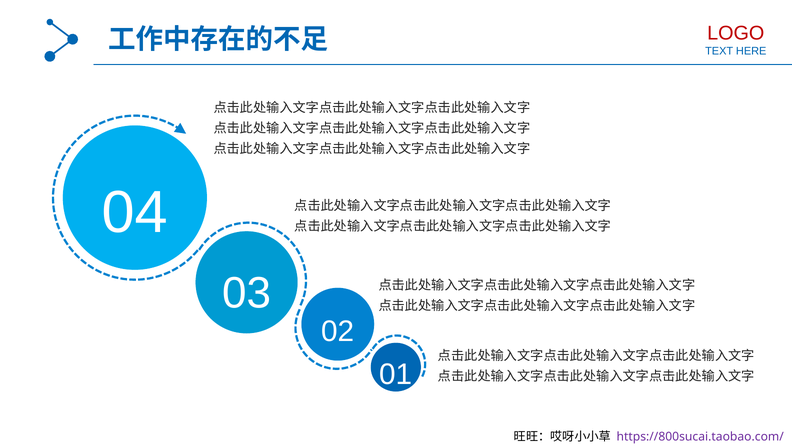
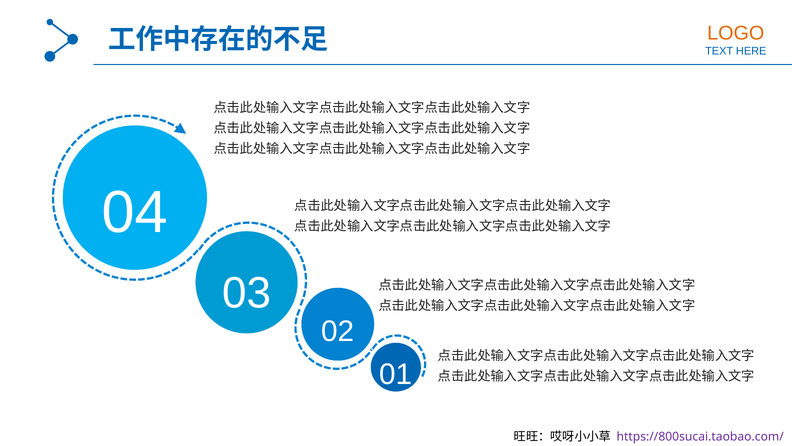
LOGO colour: red -> orange (736, 33)
